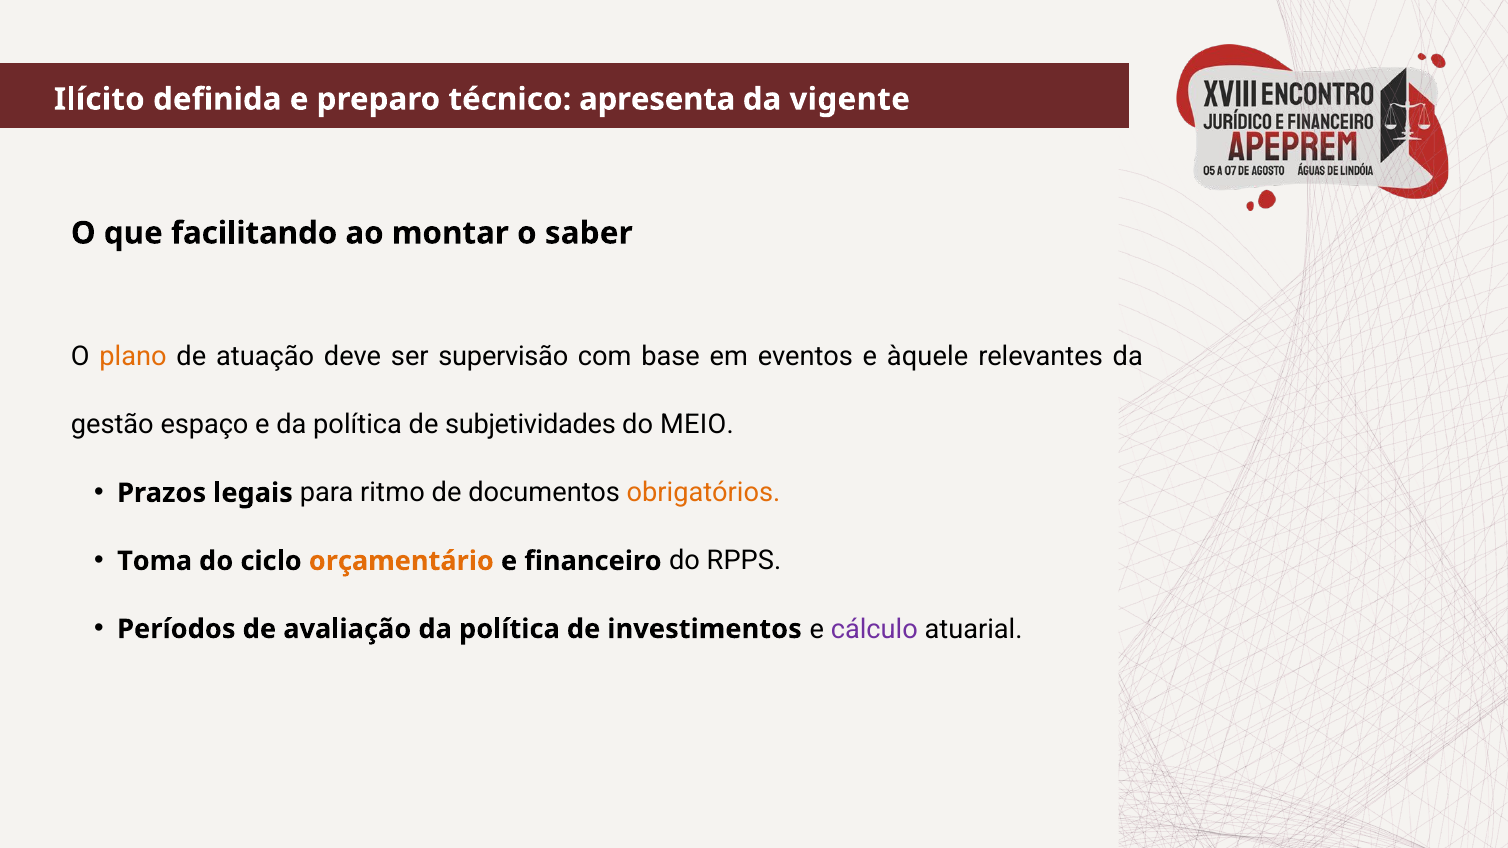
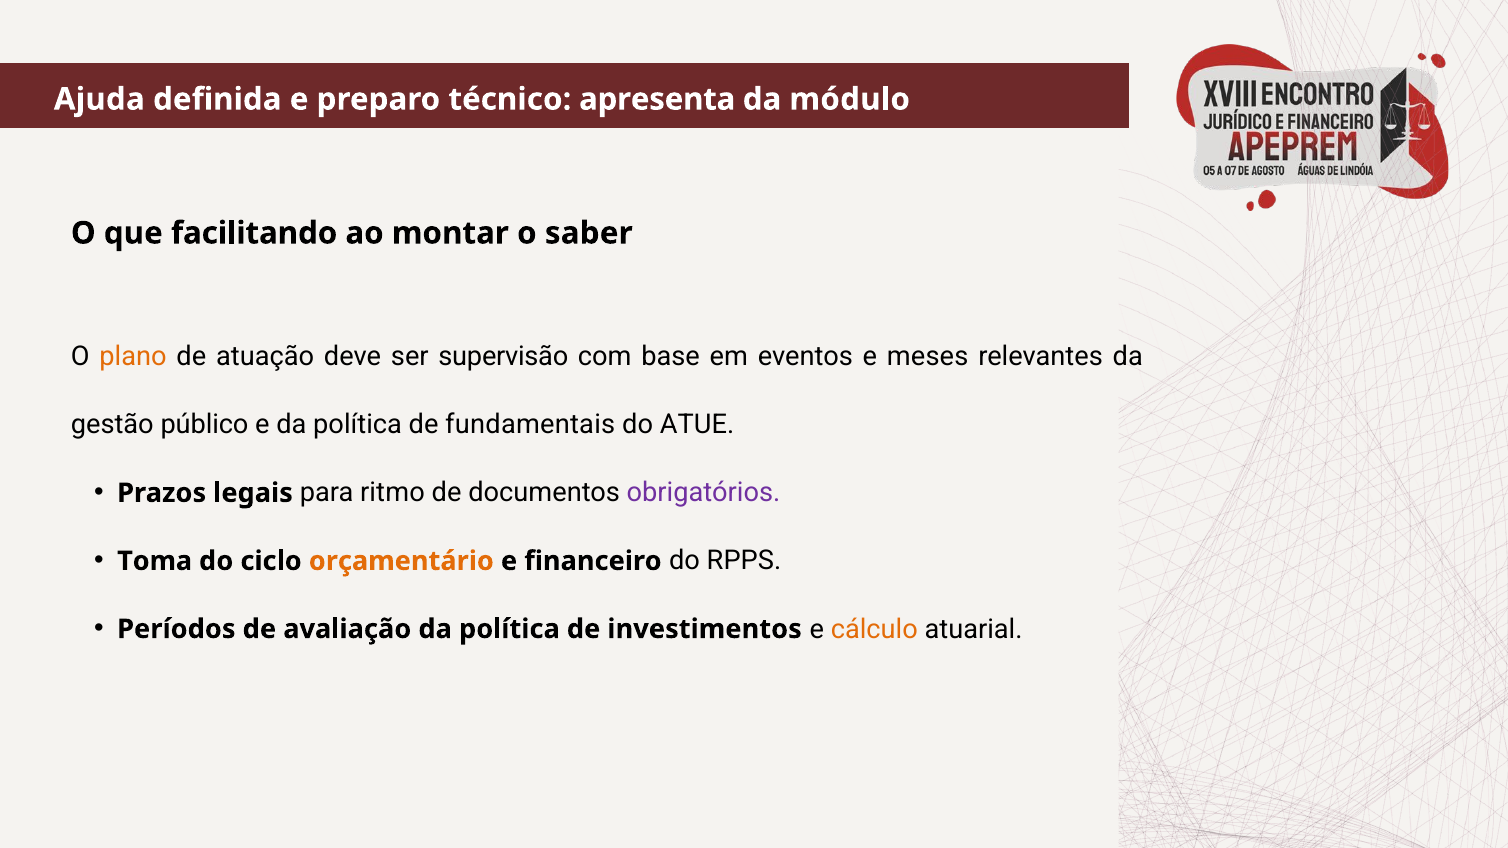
Ilícito: Ilícito -> Ajuda (99, 99)
vigente: vigente -> módulo (850, 99)
àquele: àquele -> meses (928, 357)
espaço: espaço -> público (205, 425)
subjetividades: subjetividades -> fundamentais (530, 425)
MEIO: MEIO -> ATUE (697, 425)
obrigatórios colour: orange -> purple (703, 493)
cálculo colour: purple -> orange (874, 629)
